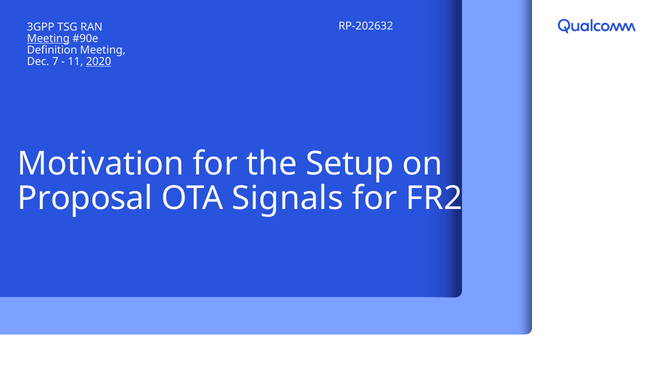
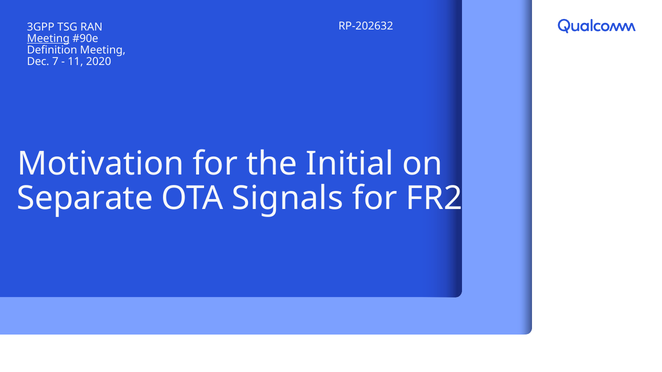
2020 underline: present -> none (99, 62)
Setup: Setup -> Initial (350, 164)
Proposal: Proposal -> Separate (85, 199)
